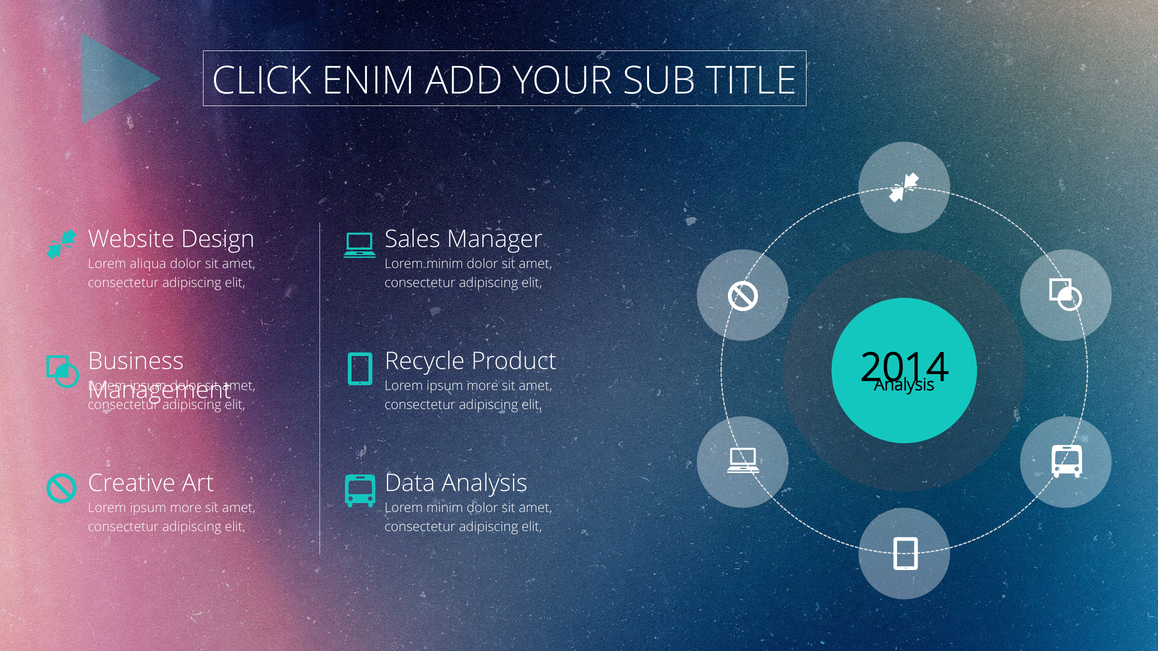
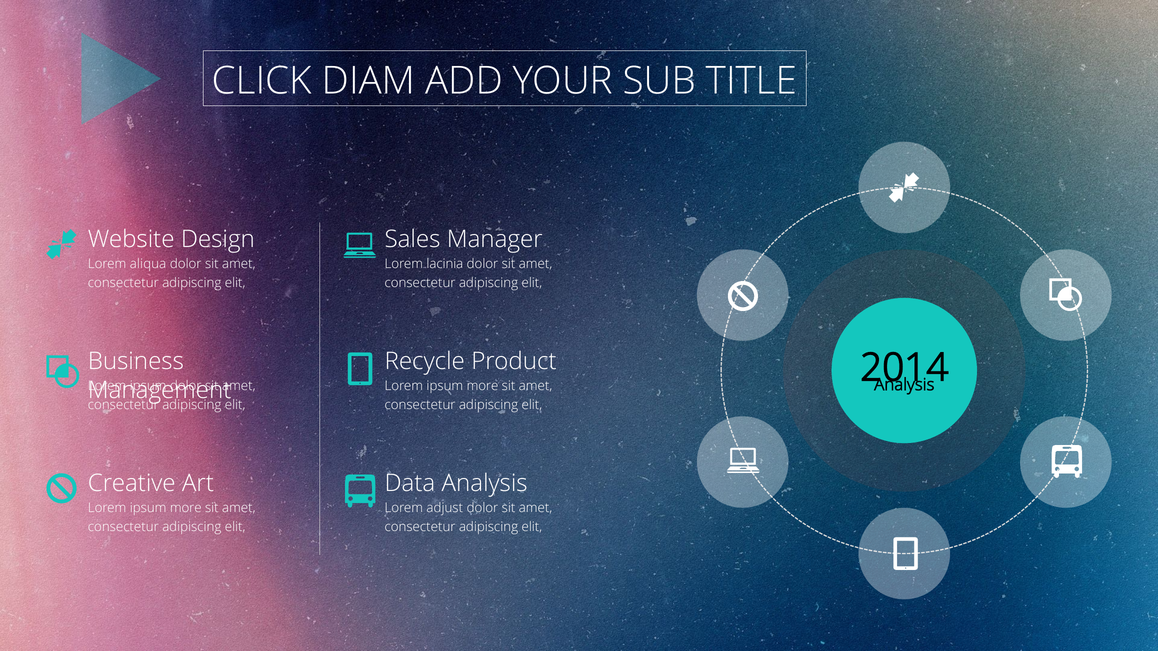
ENIM: ENIM -> DIAM (368, 81)
minim: minim -> lacinia (445, 264)
minim: minim -> adjust (445, 508)
